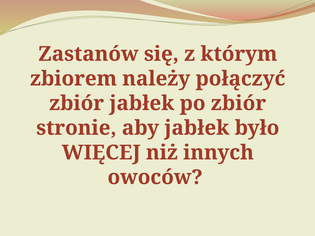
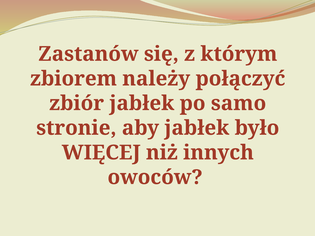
po zbiór: zbiór -> samo (239, 103)
